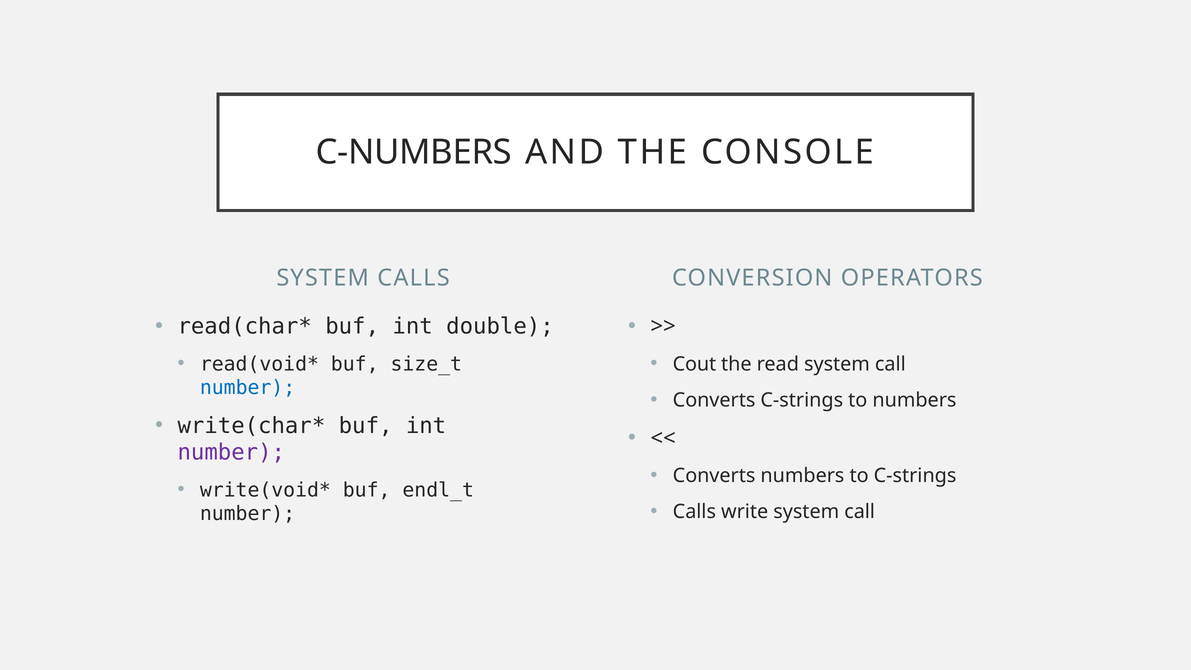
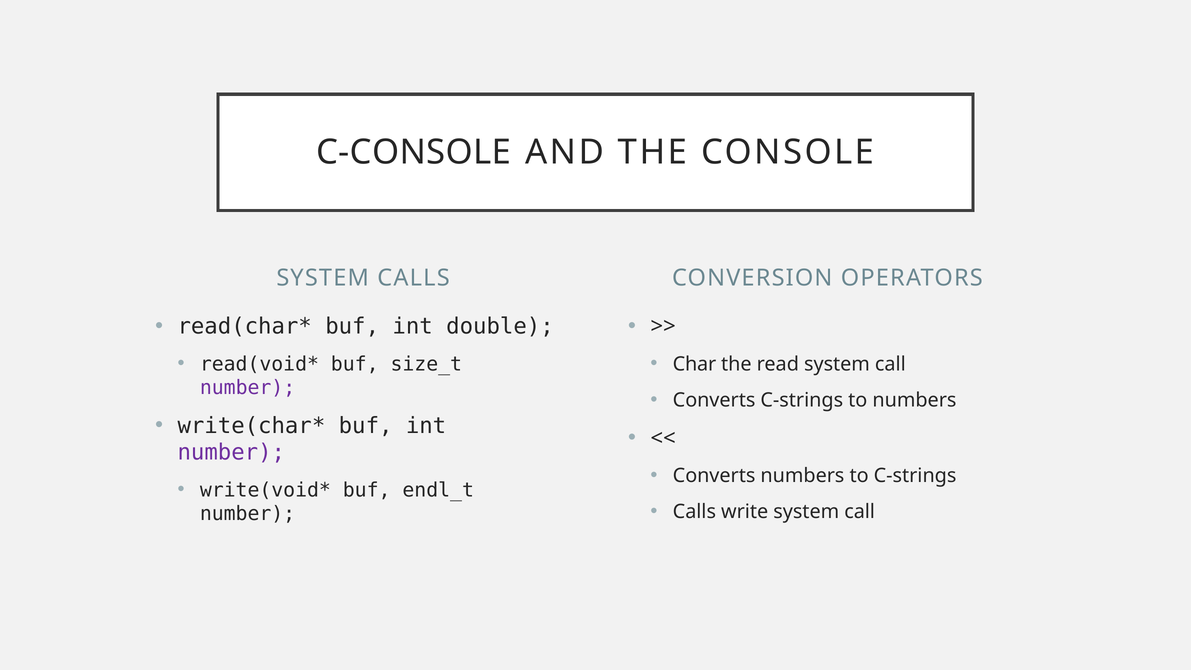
C-NUMBERS: C-NUMBERS -> C-CONSOLE (414, 152)
Cout: Cout -> Char (694, 364)
number colour: blue -> purple (248, 388)
